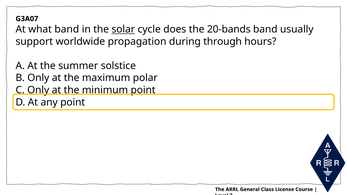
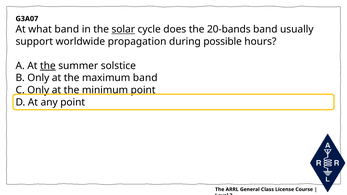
through: through -> possible (223, 42)
the underline: none -> present (48, 66)
maximum polar: polar -> band (145, 78)
